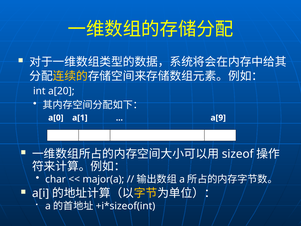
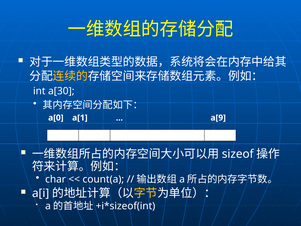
a[20: a[20 -> a[30 (61, 91)
major(a: major(a -> count(a (103, 179)
